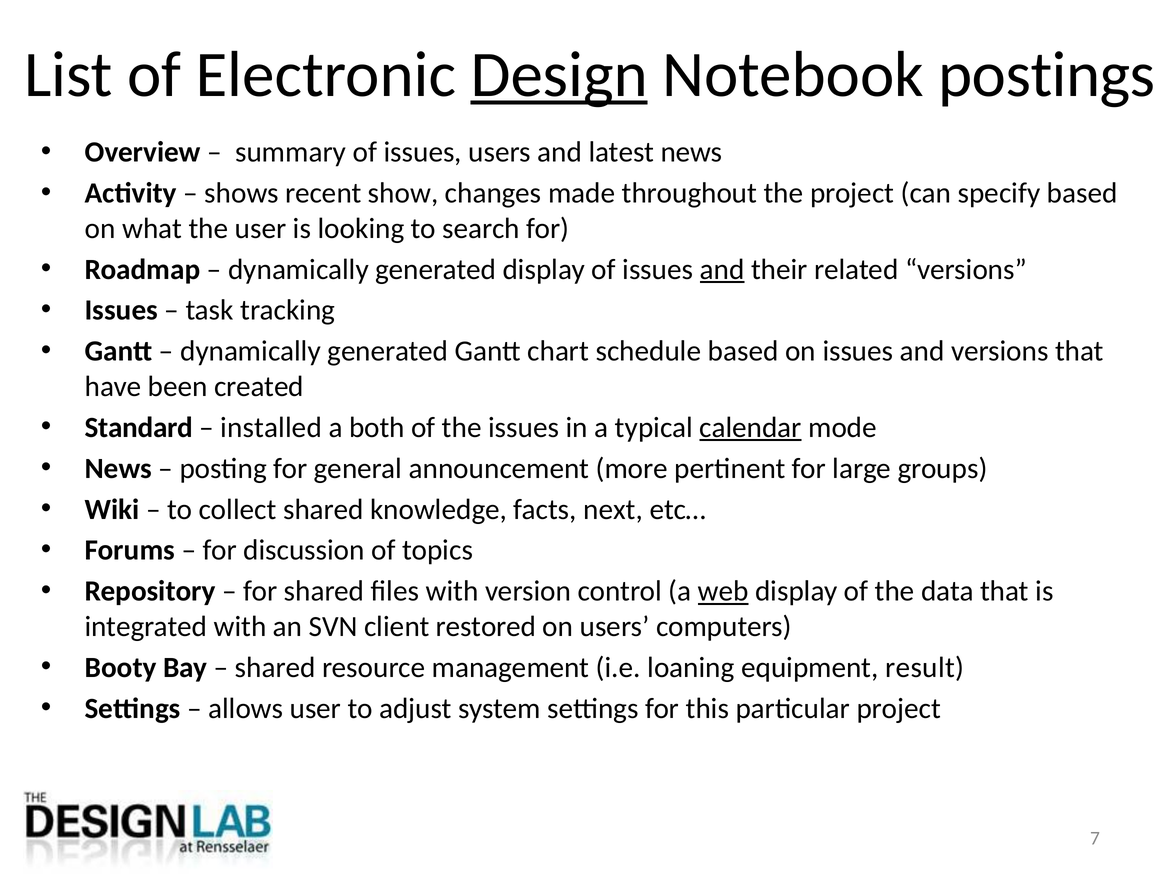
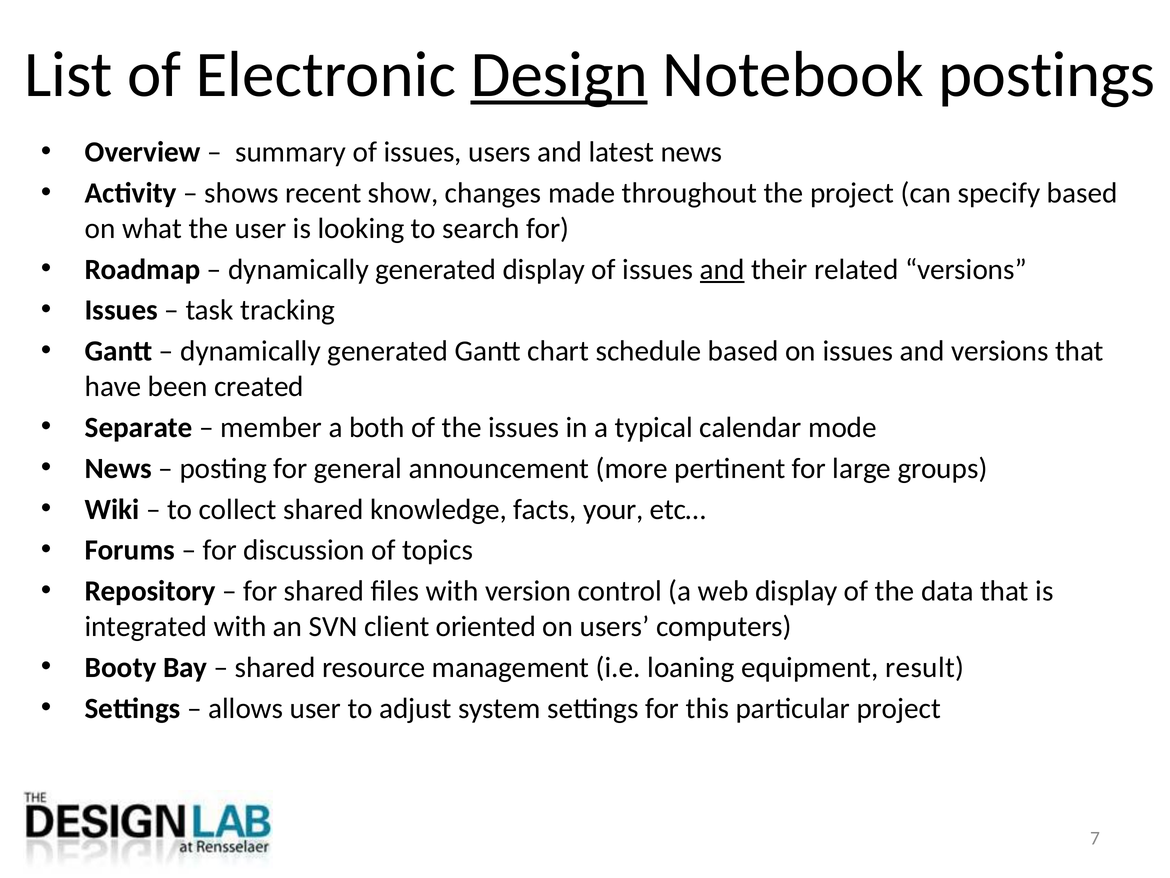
Standard: Standard -> Separate (139, 427)
installed: installed -> member (271, 427)
calendar underline: present -> none (751, 427)
next: next -> your (613, 509)
web underline: present -> none (723, 591)
restored: restored -> oriented (486, 626)
